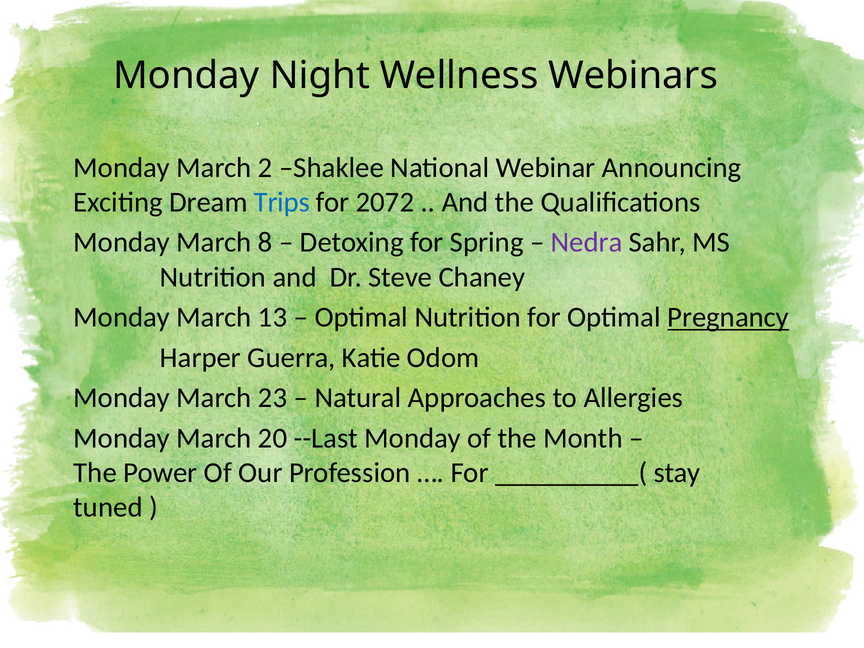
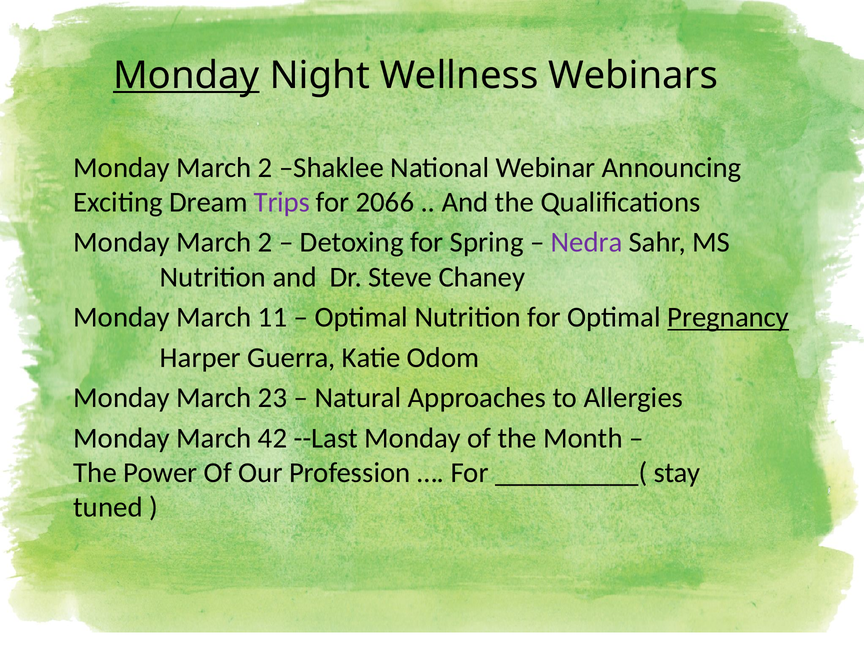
Monday underline: none -> present (186, 76)
Trips colour: blue -> purple (282, 202)
2072: 2072 -> 2066 (385, 202)
8: 8 -> 2 (265, 242)
13: 13 -> 11 (273, 317)
20: 20 -> 42 (273, 438)
